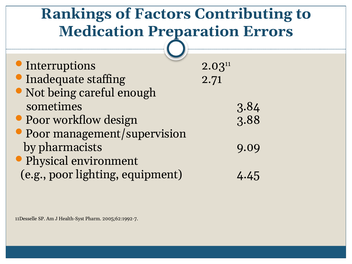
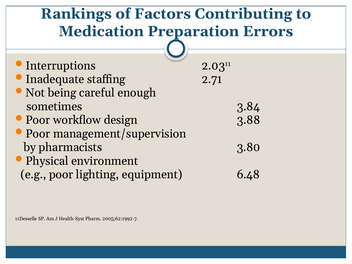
9.09: 9.09 -> 3.80 (249, 147)
4.45: 4.45 -> 6.48 (248, 175)
